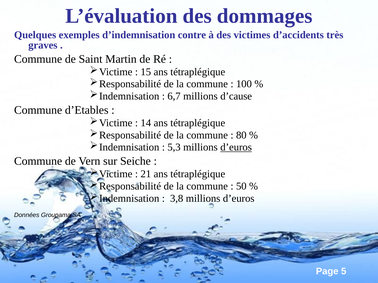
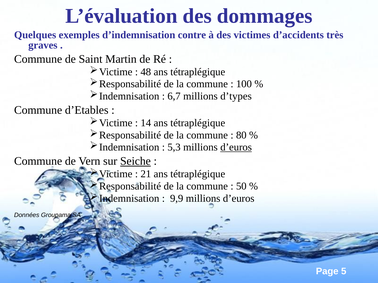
15: 15 -> 48 (146, 72)
d’cause: d’cause -> d’types (236, 96)
Seiche underline: none -> present (135, 161)
3,8: 3,8 -> 9,9 (177, 199)
